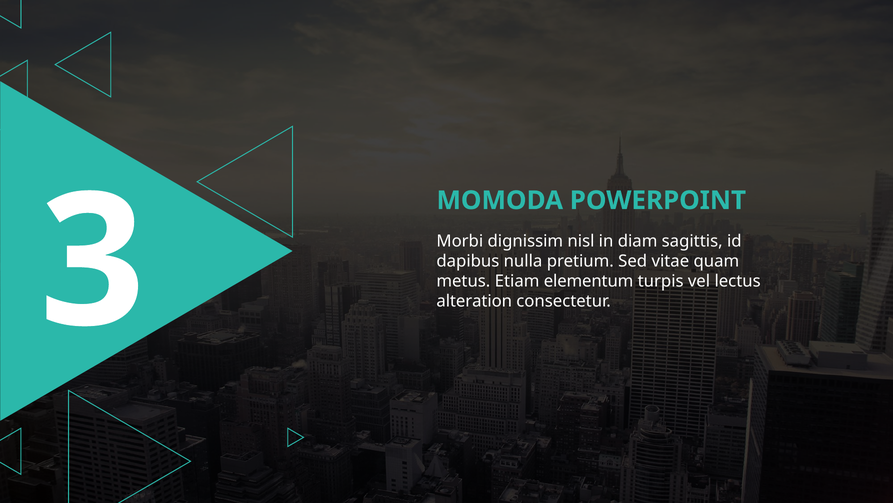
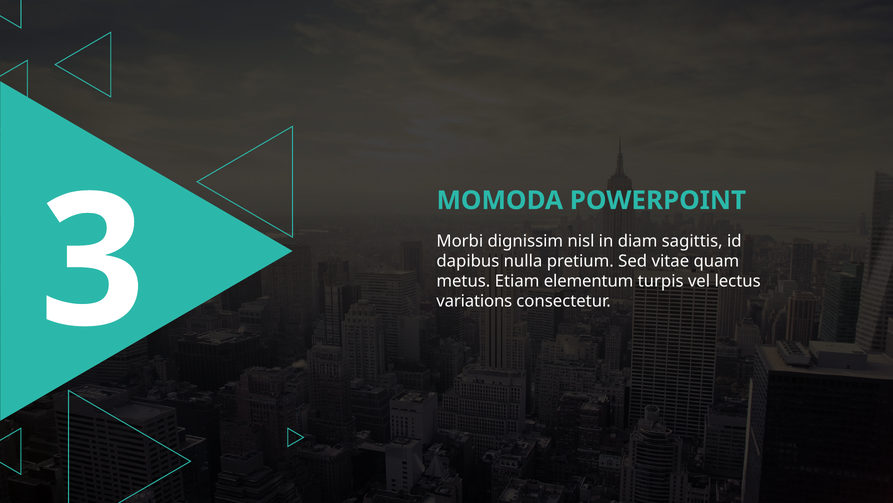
alteration: alteration -> variations (474, 301)
